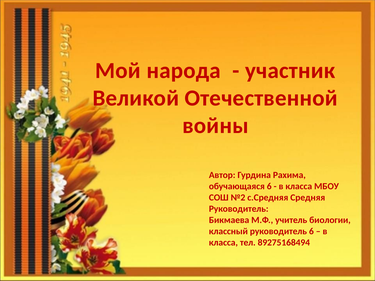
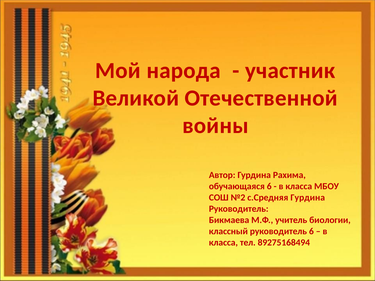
с.Средняя Средняя: Средняя -> Гурдина (308, 198)
